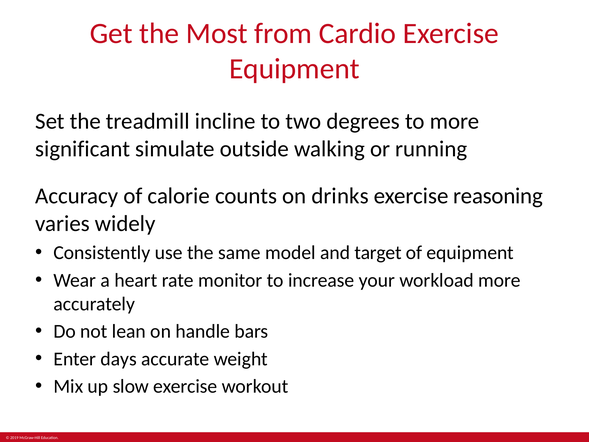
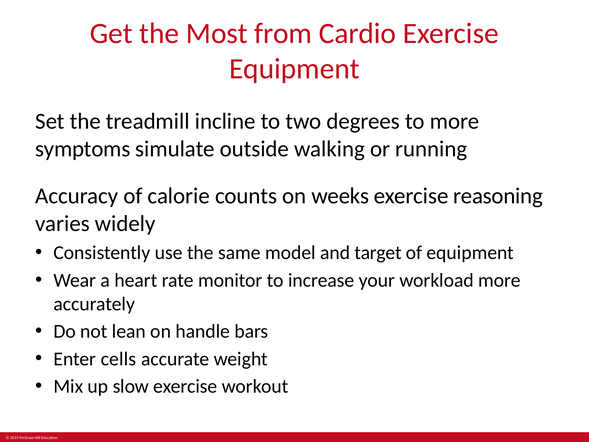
significant: significant -> symptoms (83, 149)
drinks: drinks -> weeks (340, 196)
days: days -> cells (119, 359)
